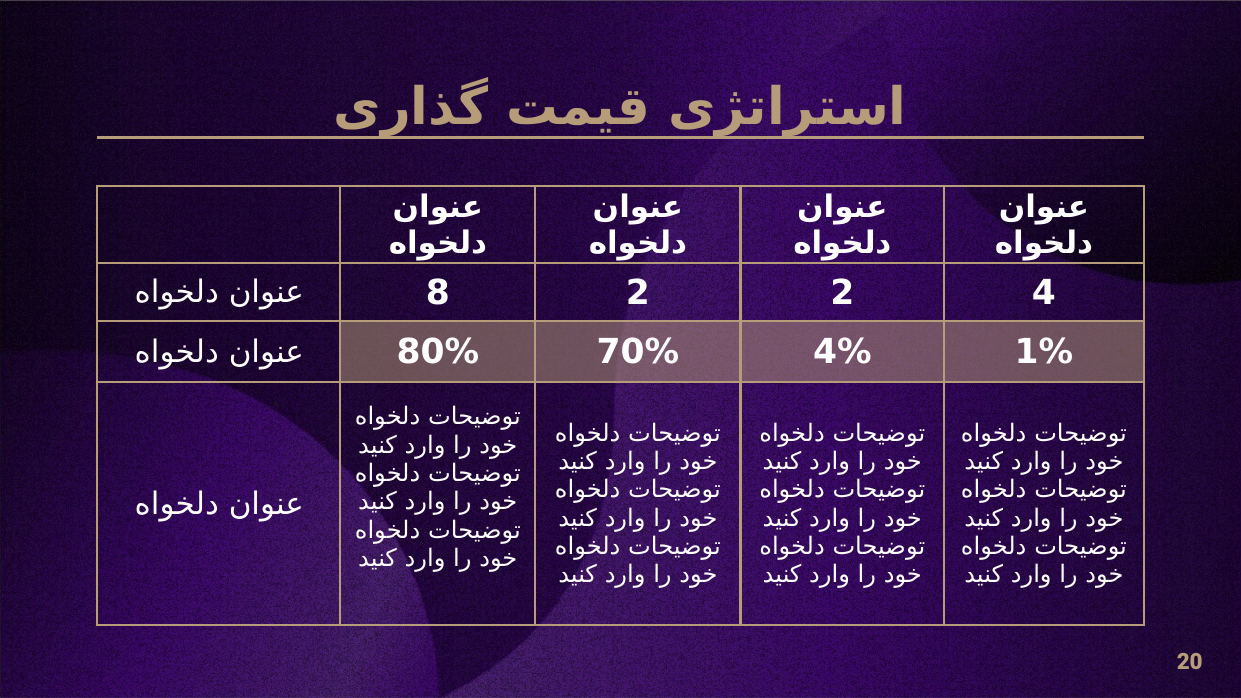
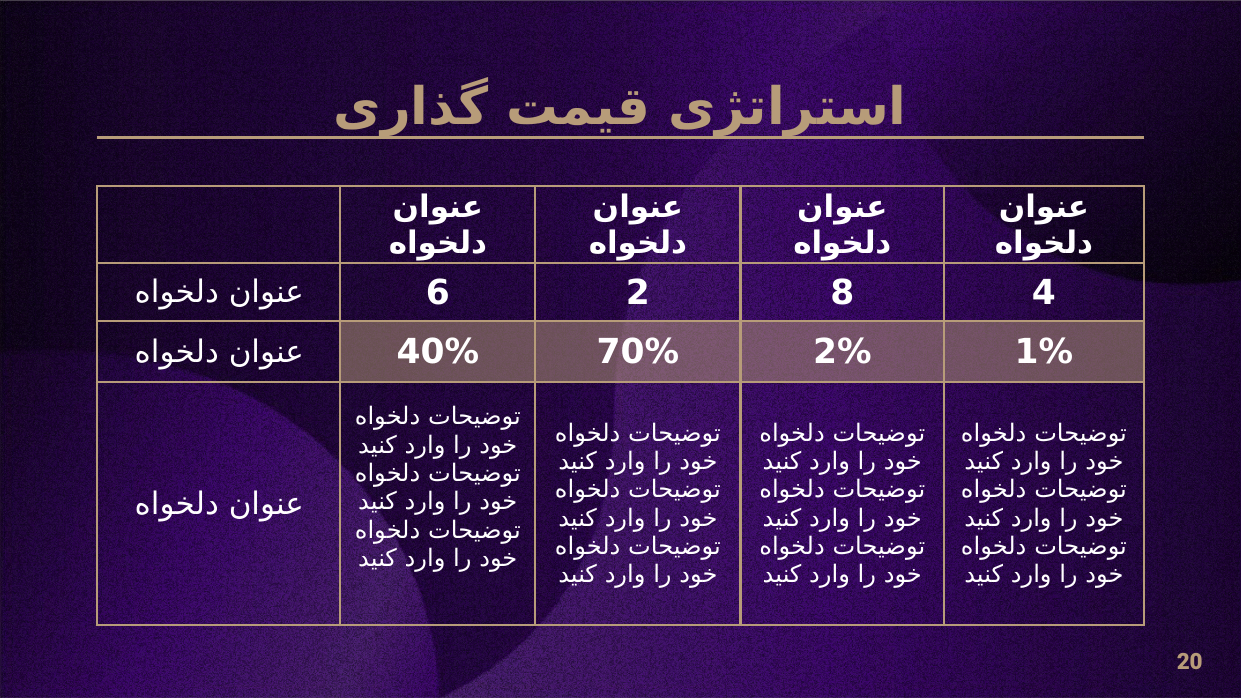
8: 8 -> 6 (438, 293)
2 2: 2 -> 8 (842, 293)
80%: 80% -> 40% (438, 352)
4%: 4% -> 2% (842, 352)
